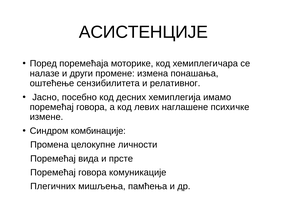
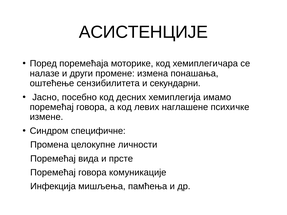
релативног: релативног -> секундарни (175, 83)
комбинације: комбинације -> специфичне (98, 131)
Плегичних: Плегичних -> Инфекција (53, 187)
